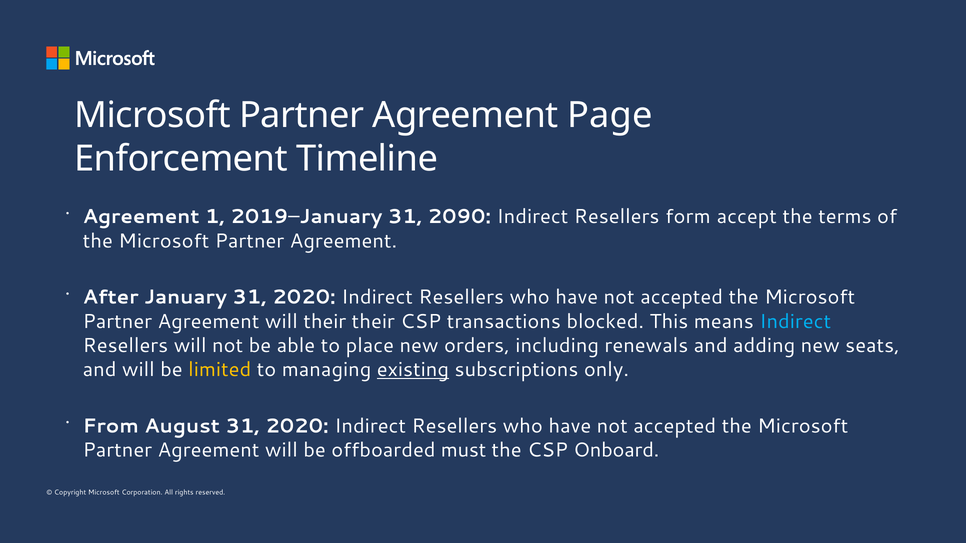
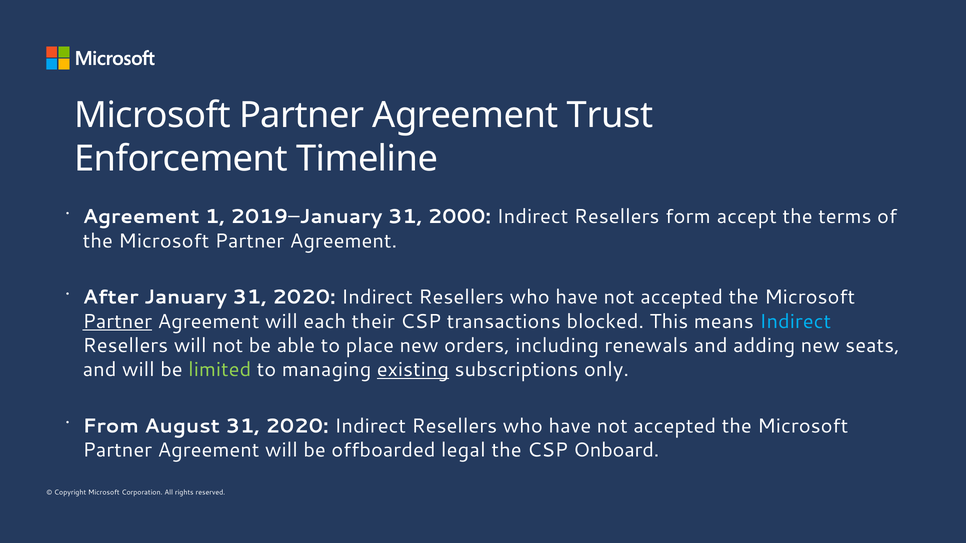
Page: Page -> Trust (610, 116)
2090: 2090 -> 2000 (459, 217)
Partner underline: none -> present (117, 322)
will their: their -> each (325, 322)
limited colour: yellow -> light green (220, 370)
must: must -> legal (463, 450)
